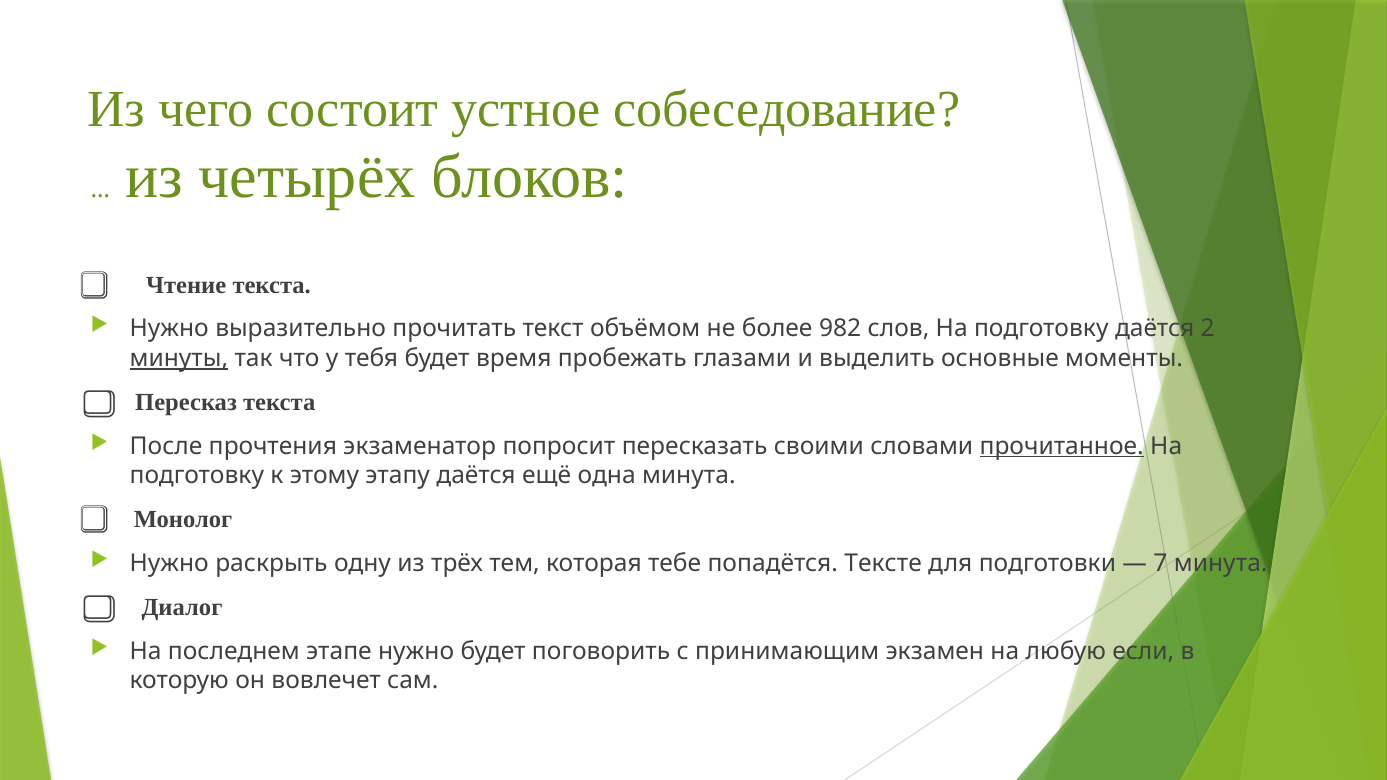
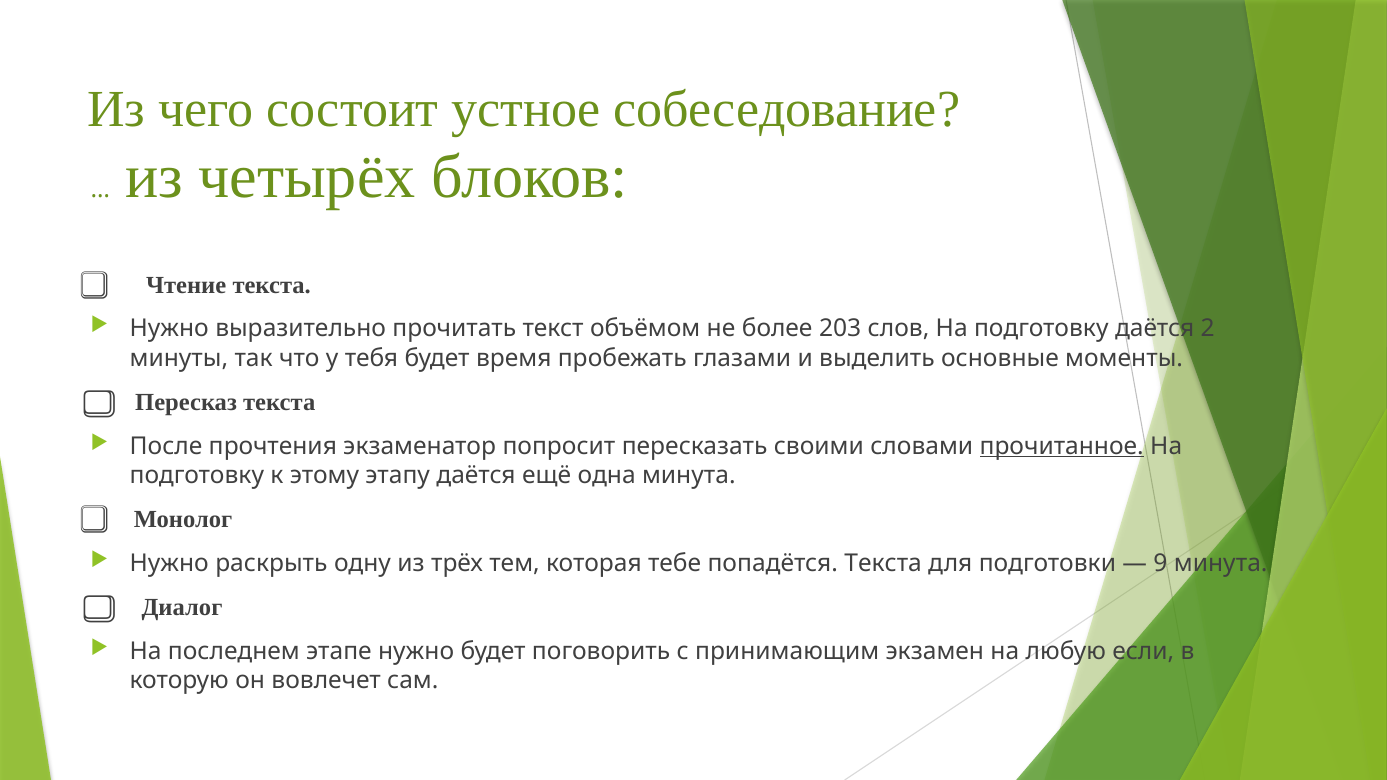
982: 982 -> 203 (840, 329)
минуты underline: present -> none (179, 358)
попадётся Тексте: Тексте -> Текста (883, 564)
7: 7 -> 9 (1161, 564)
